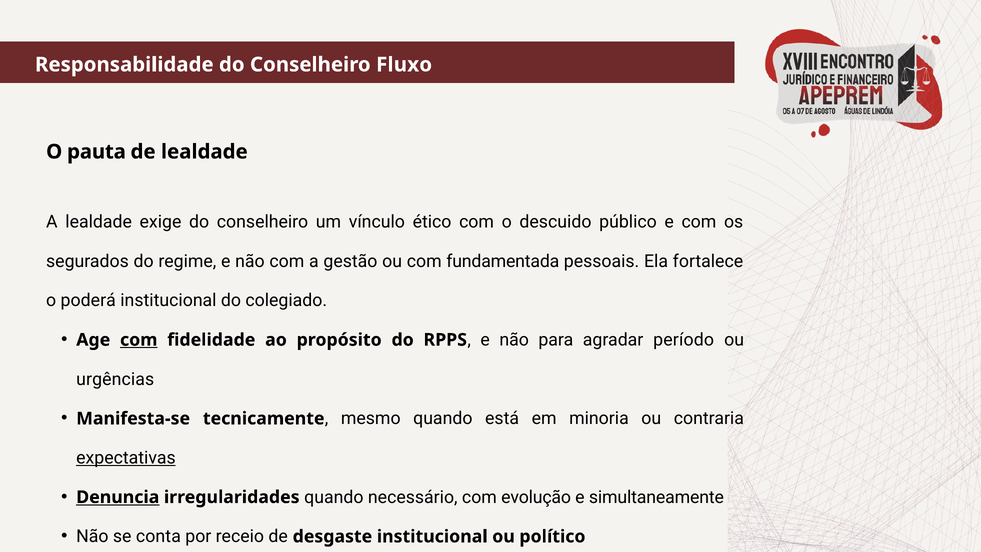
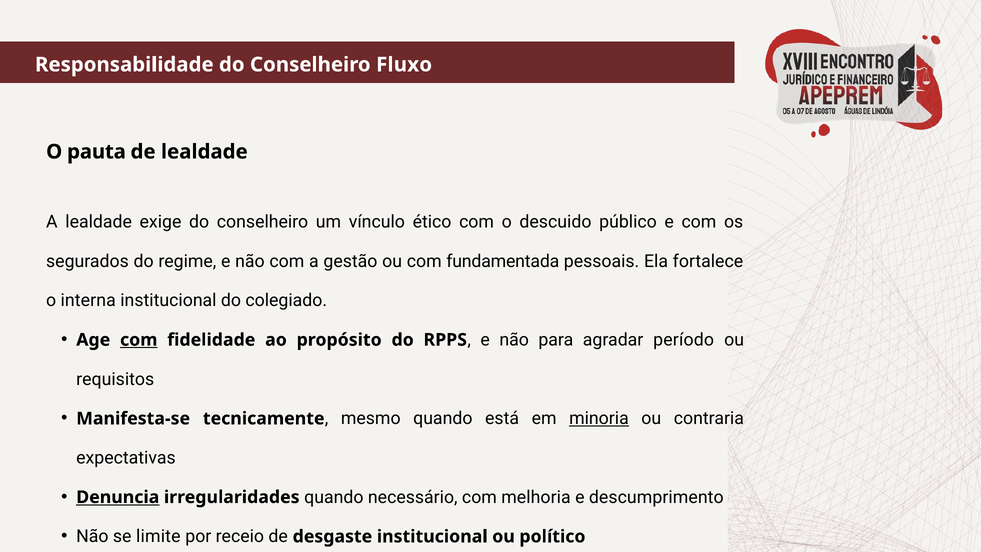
poderá: poderá -> interna (88, 300)
urgências: urgências -> requisitos (115, 379)
minoria underline: none -> present (599, 418)
expectativas underline: present -> none (126, 458)
evolução: evolução -> melhoria (536, 497)
simultaneamente: simultaneamente -> descumprimento (656, 497)
conta: conta -> limite (158, 536)
